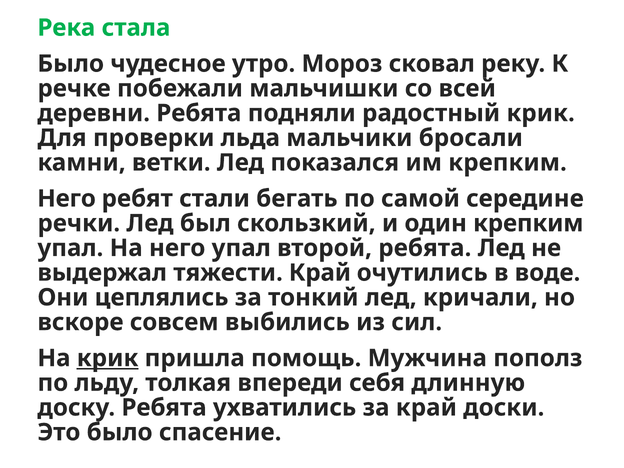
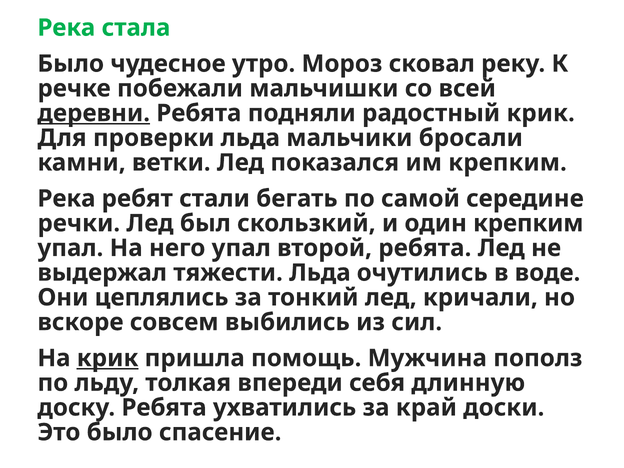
деревни underline: none -> present (94, 113)
Него: Него -> Река (66, 199)
тяжести Край: Край -> Льда (320, 273)
